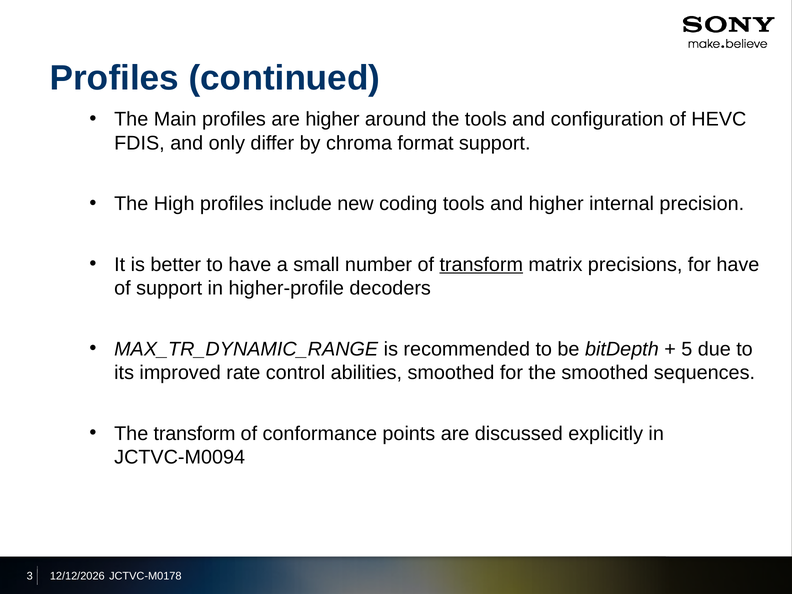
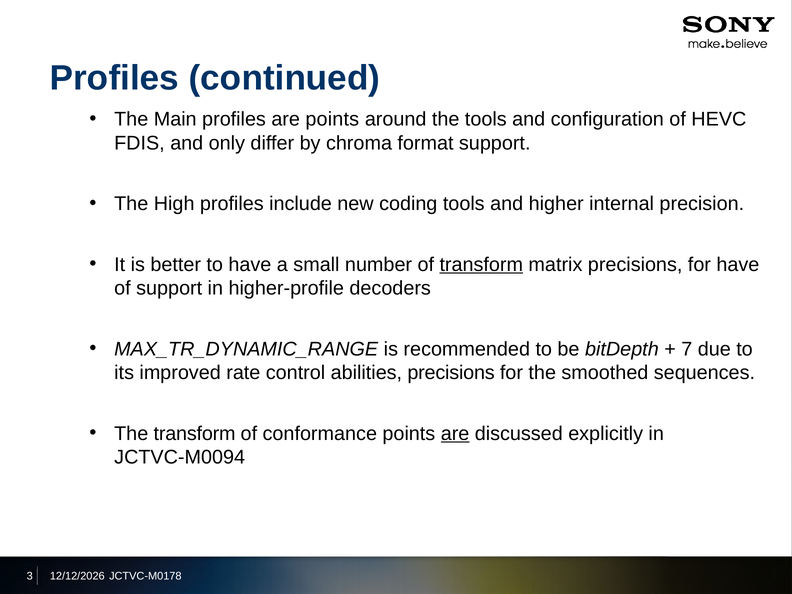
are higher: higher -> points (332, 119)
5: 5 -> 7 (687, 349)
abilities smoothed: smoothed -> precisions (451, 373)
are underline: none -> present (455, 434)
